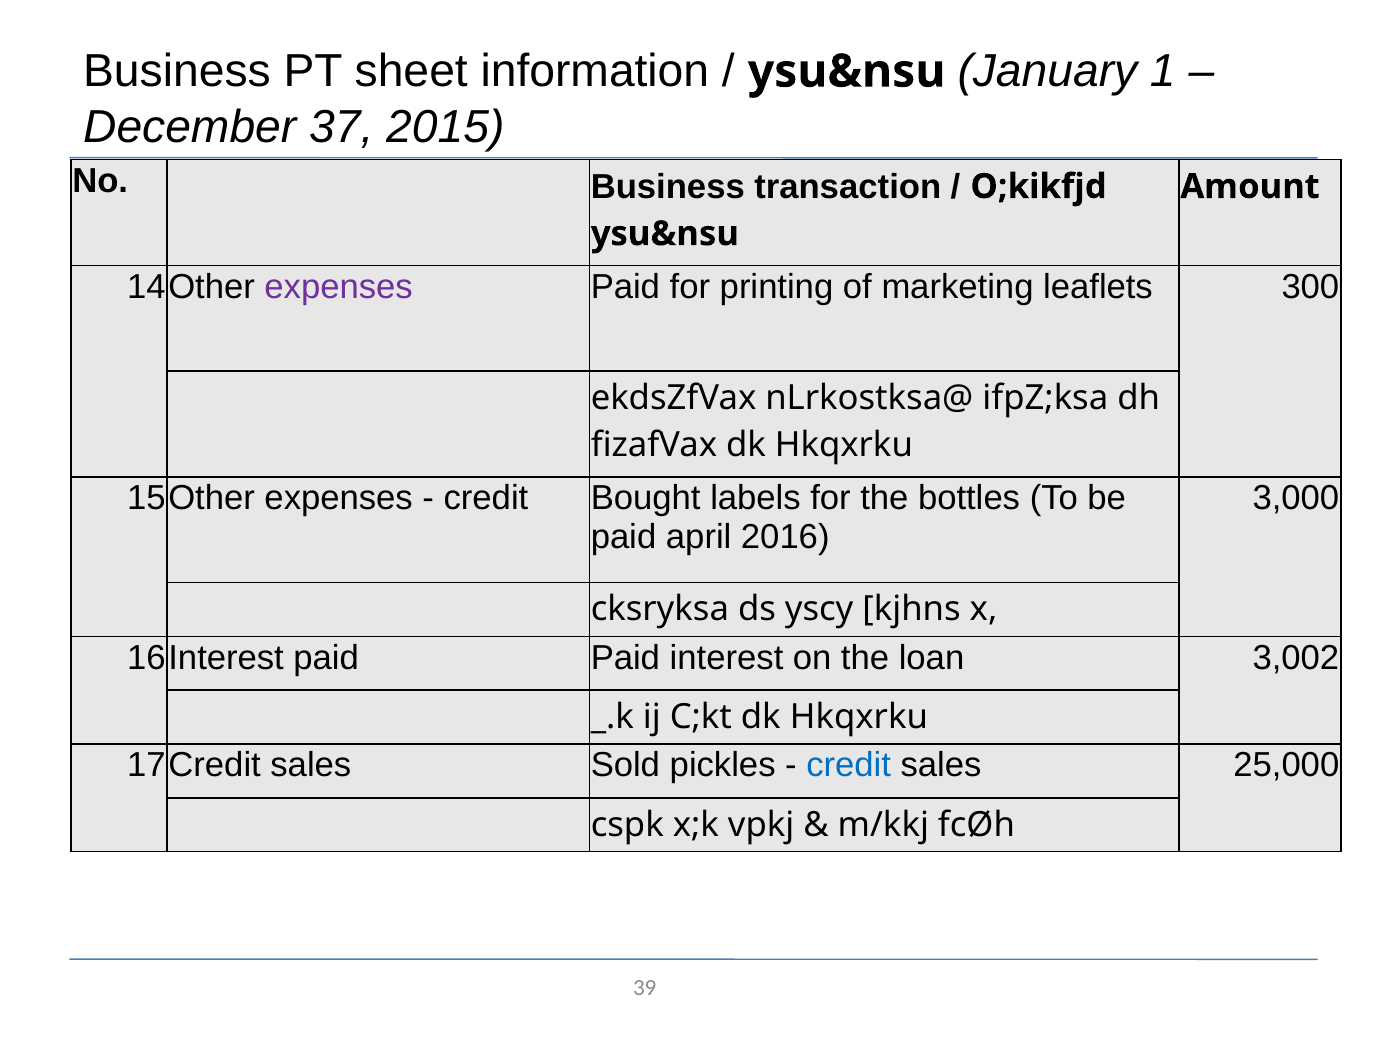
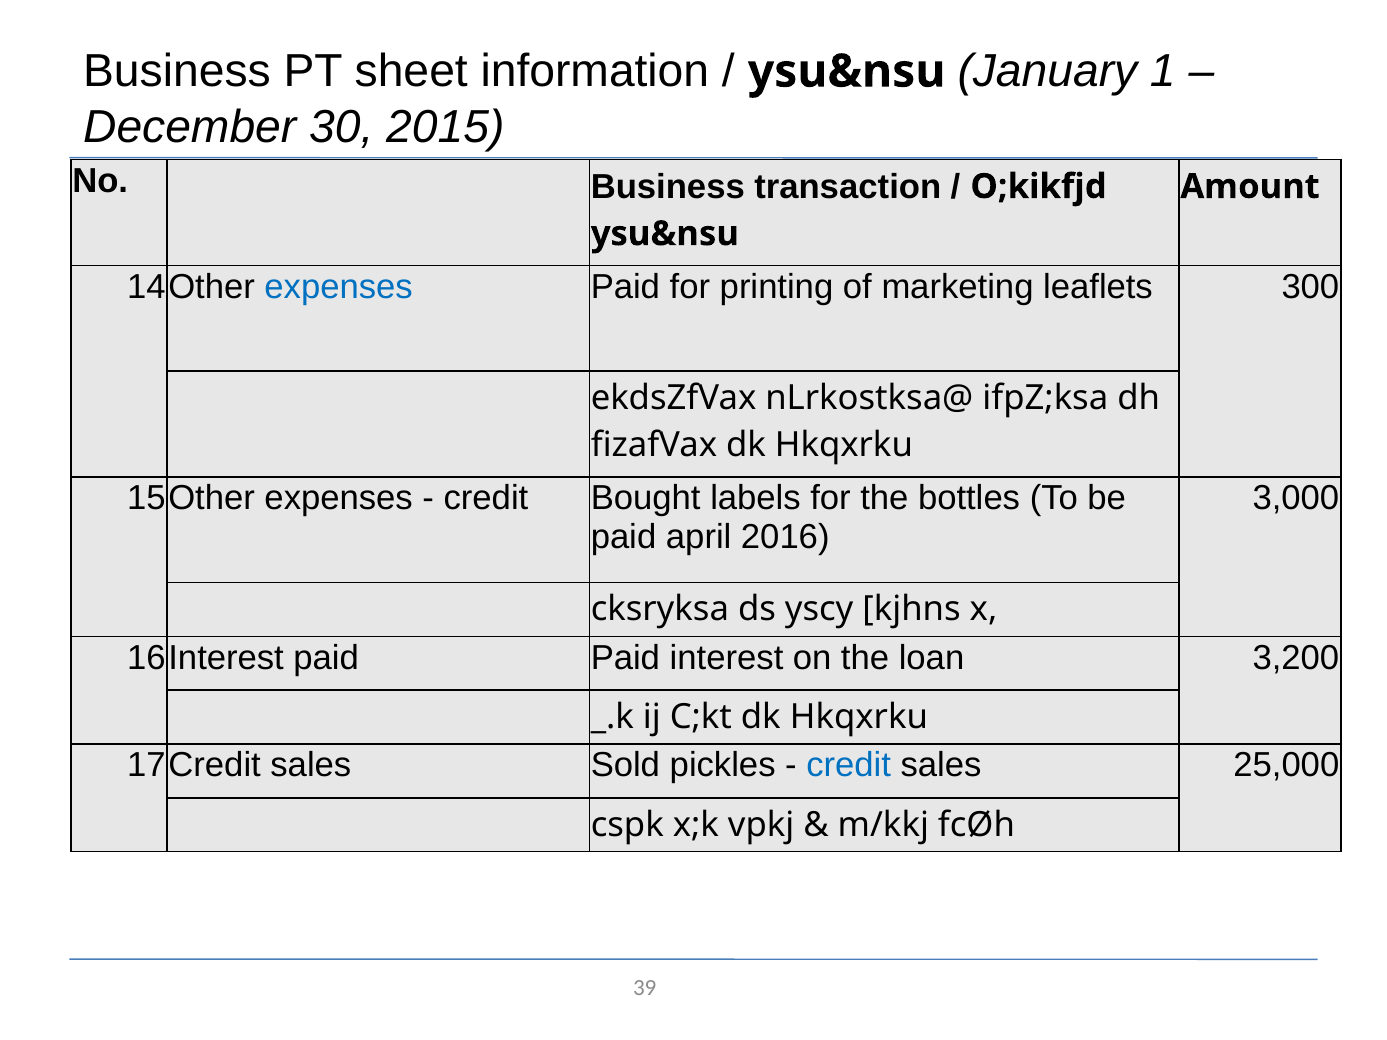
37: 37 -> 30 (341, 127)
expenses colour: purple -> blue (339, 287)
3,002: 3,002 -> 3,200 (1296, 658)
